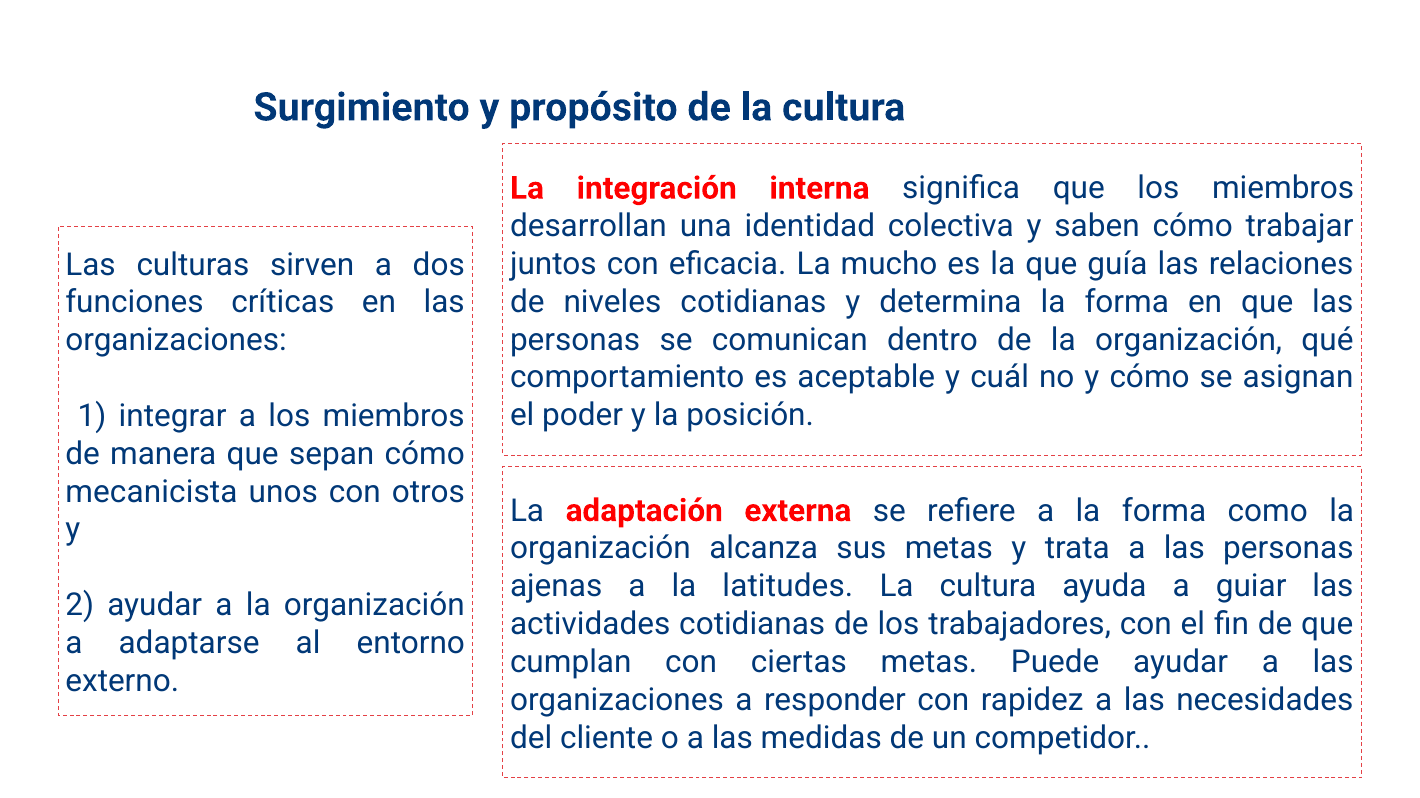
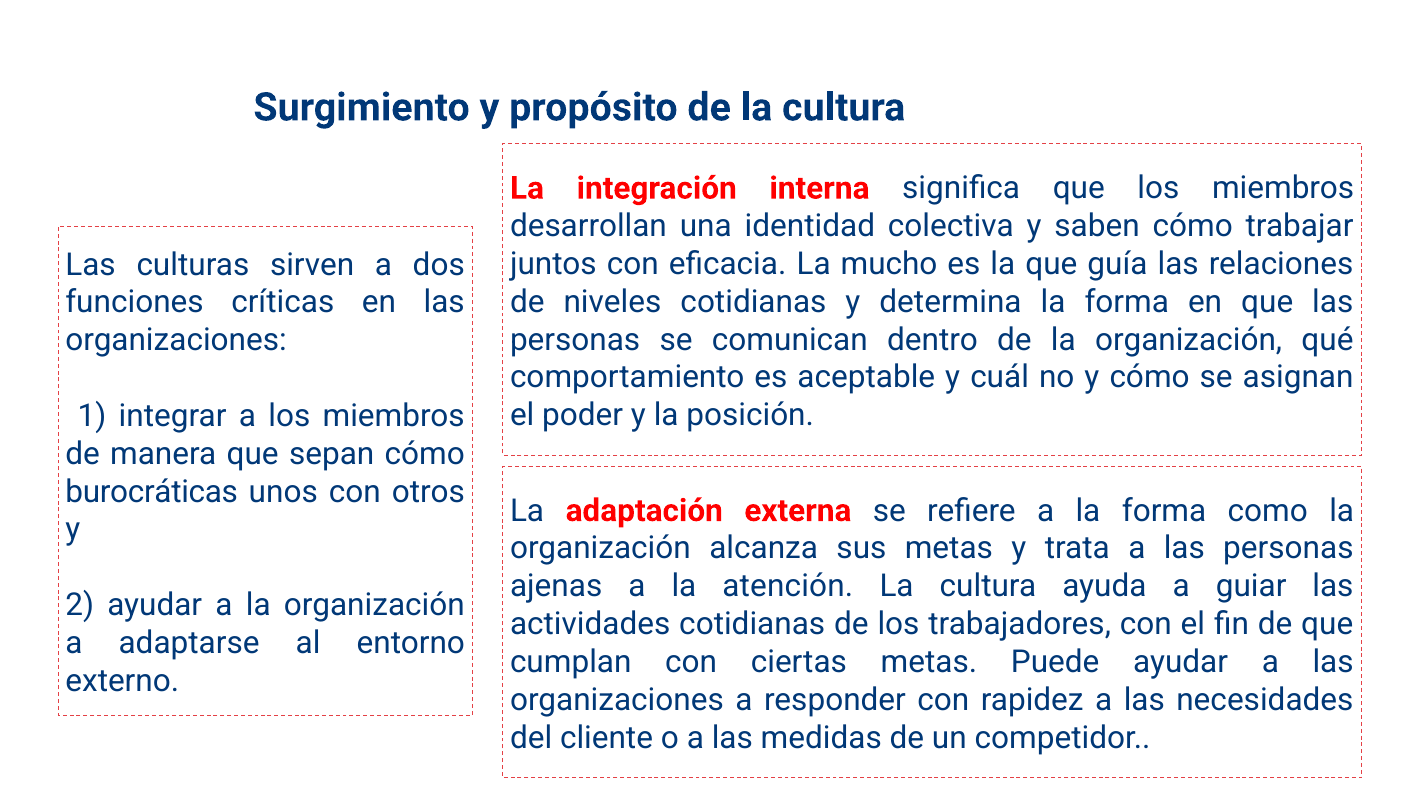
mecanicista: mecanicista -> burocráticas (152, 492)
latitudes: latitudes -> atención (788, 587)
